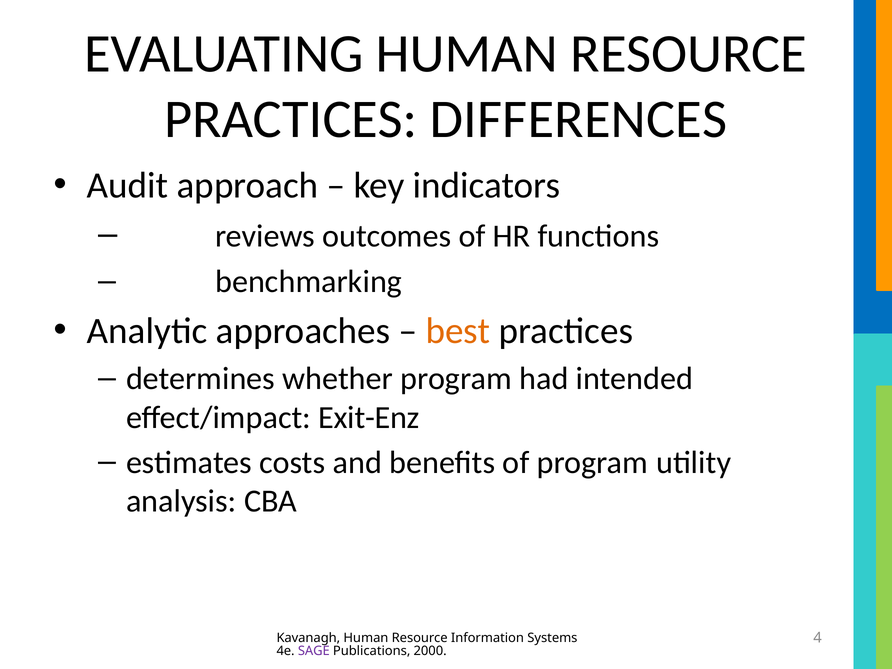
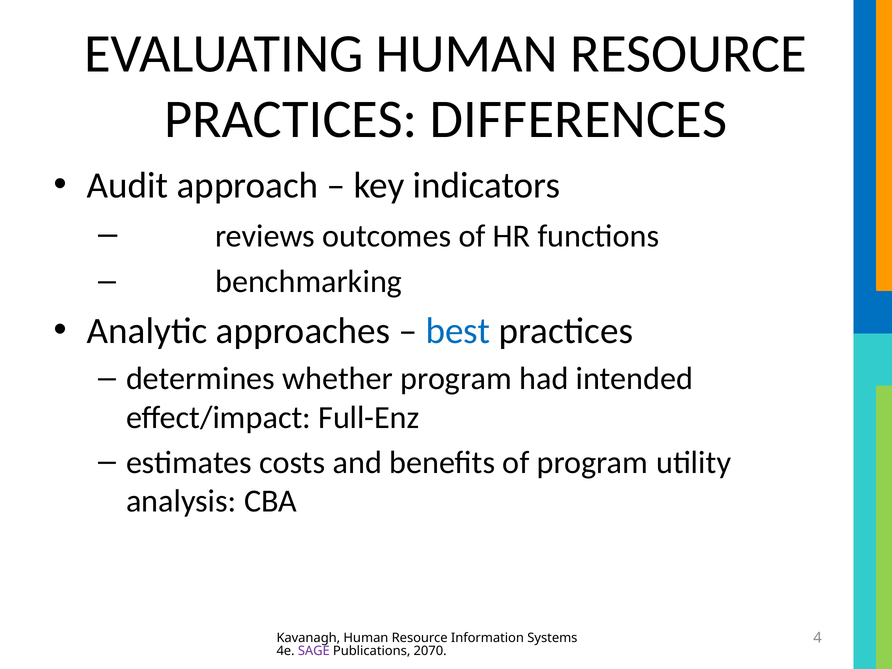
best colour: orange -> blue (458, 331)
Exit-Enz: Exit-Enz -> Full-Enz (369, 417)
2000: 2000 -> 2070 (430, 651)
